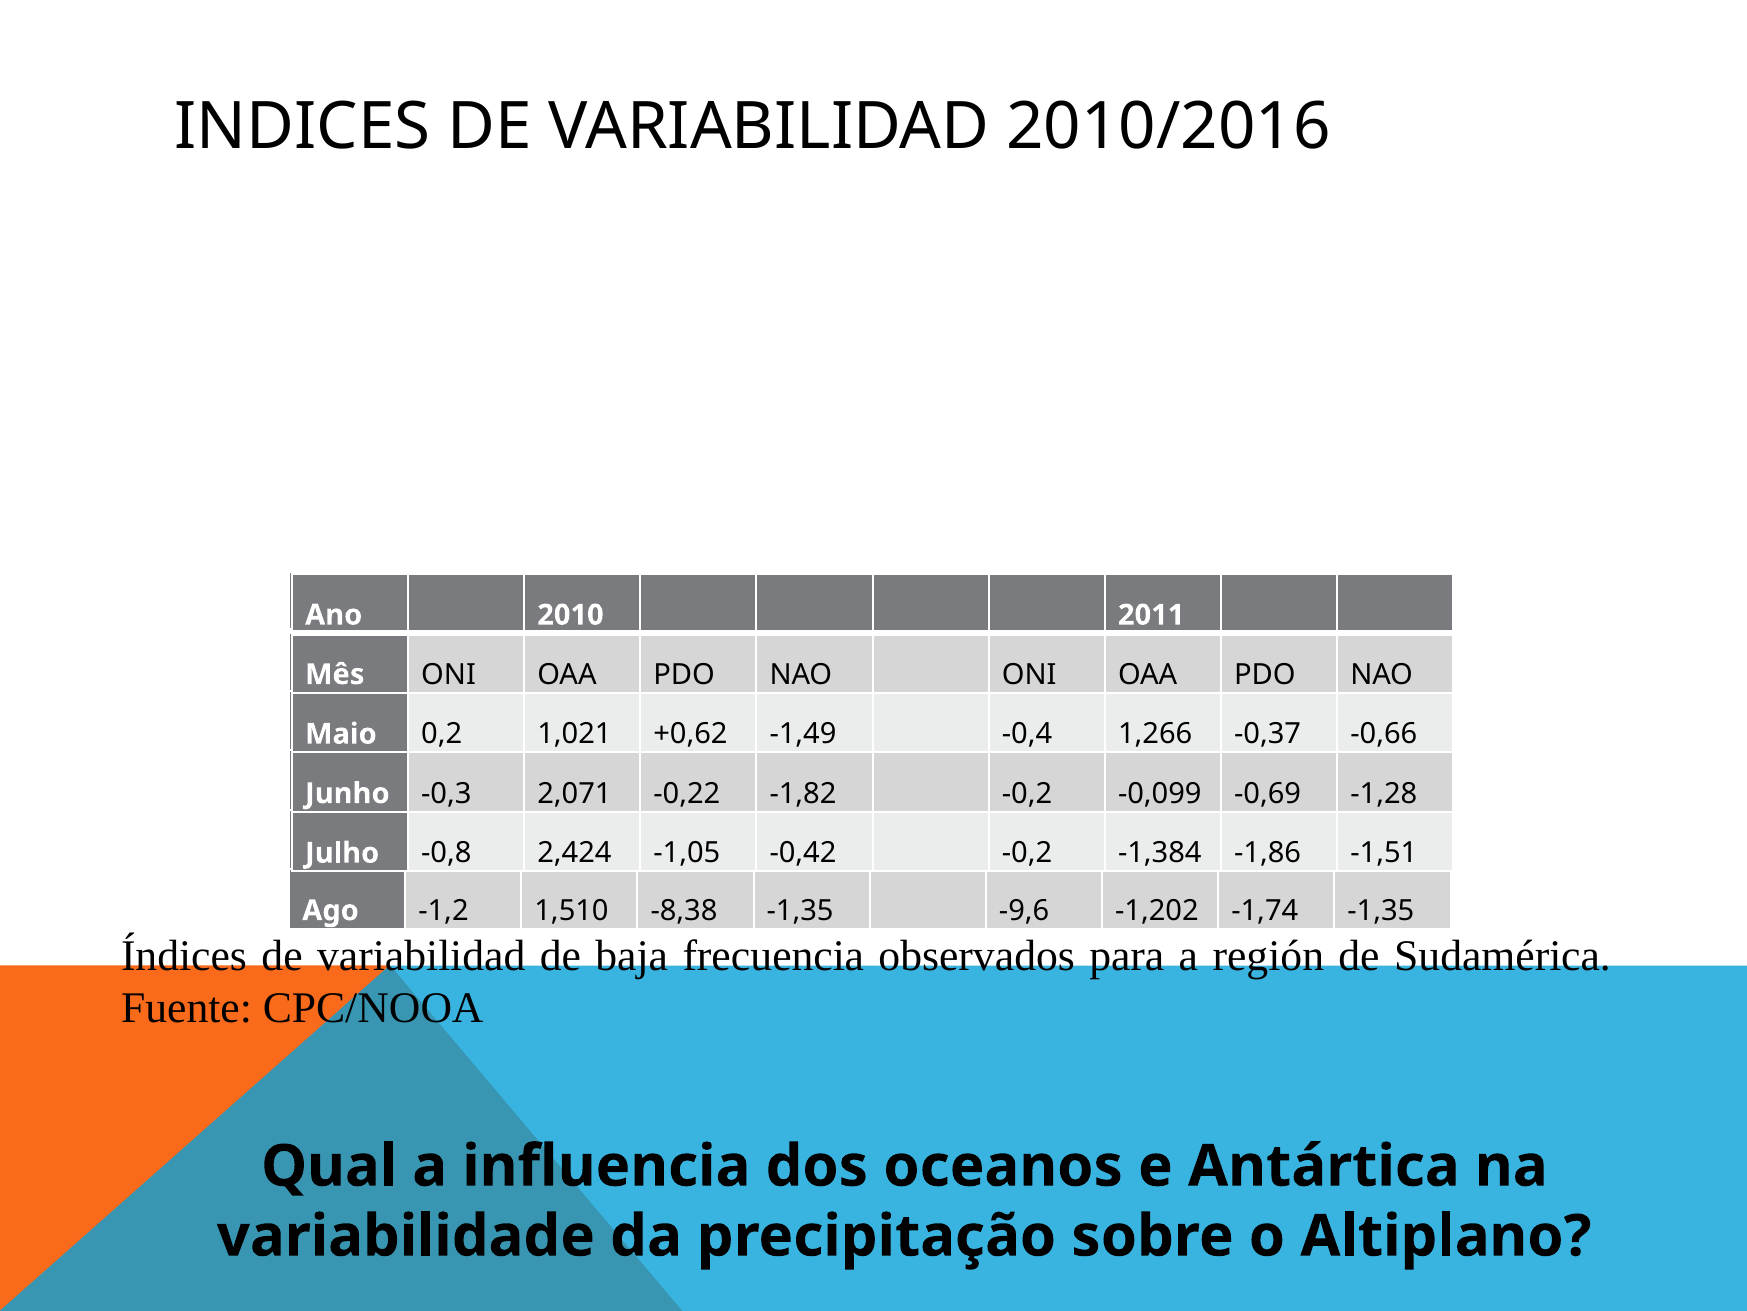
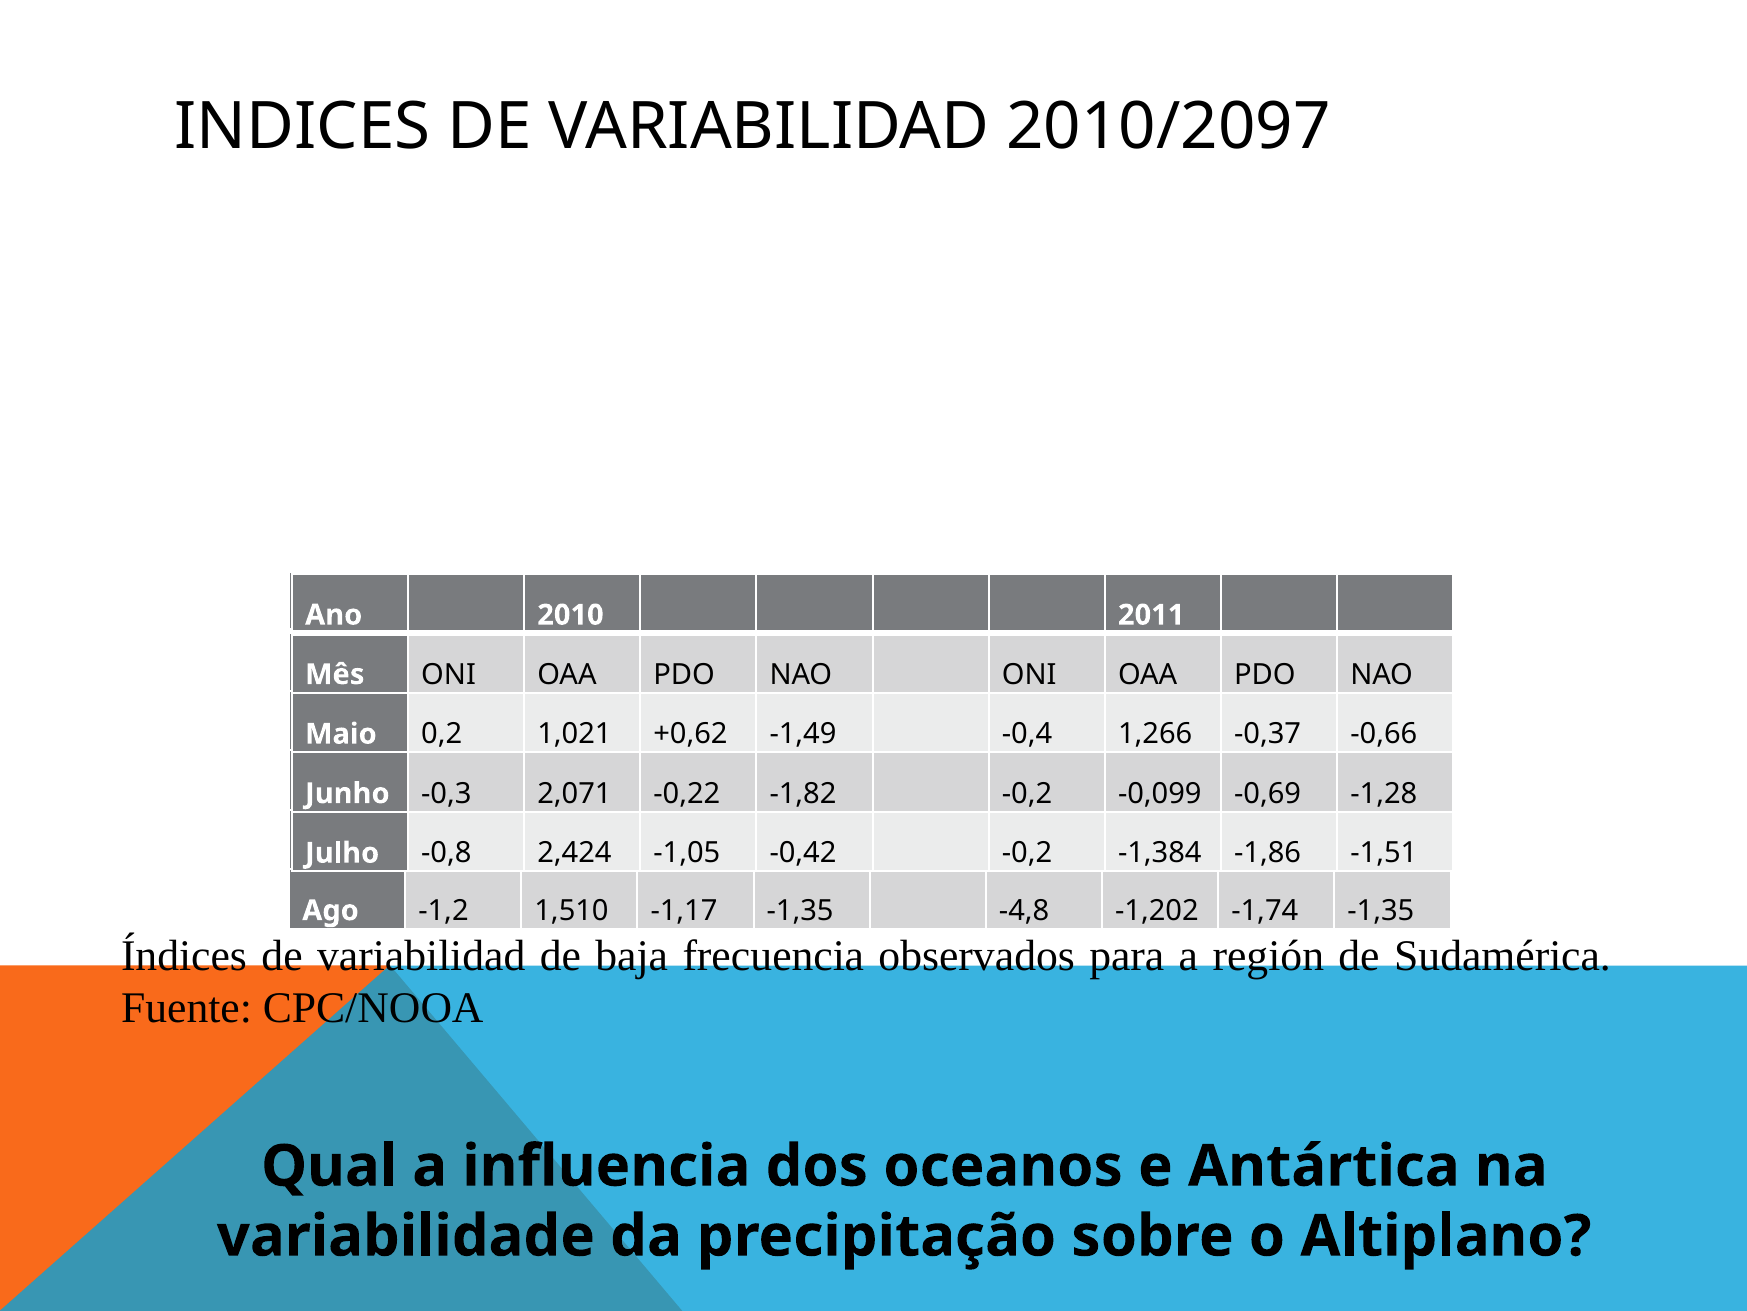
2010/2016: 2010/2016 -> 2010/2097 (1169, 127)
-8,38: -8,38 -> -1,17 (684, 910)
-9,6: -9,6 -> -4,8 (1024, 910)
